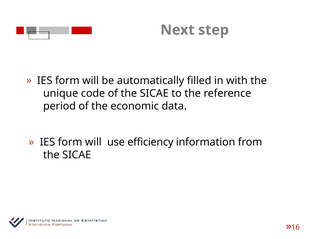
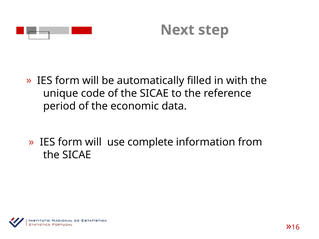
efficiency: efficiency -> complete (150, 142)
